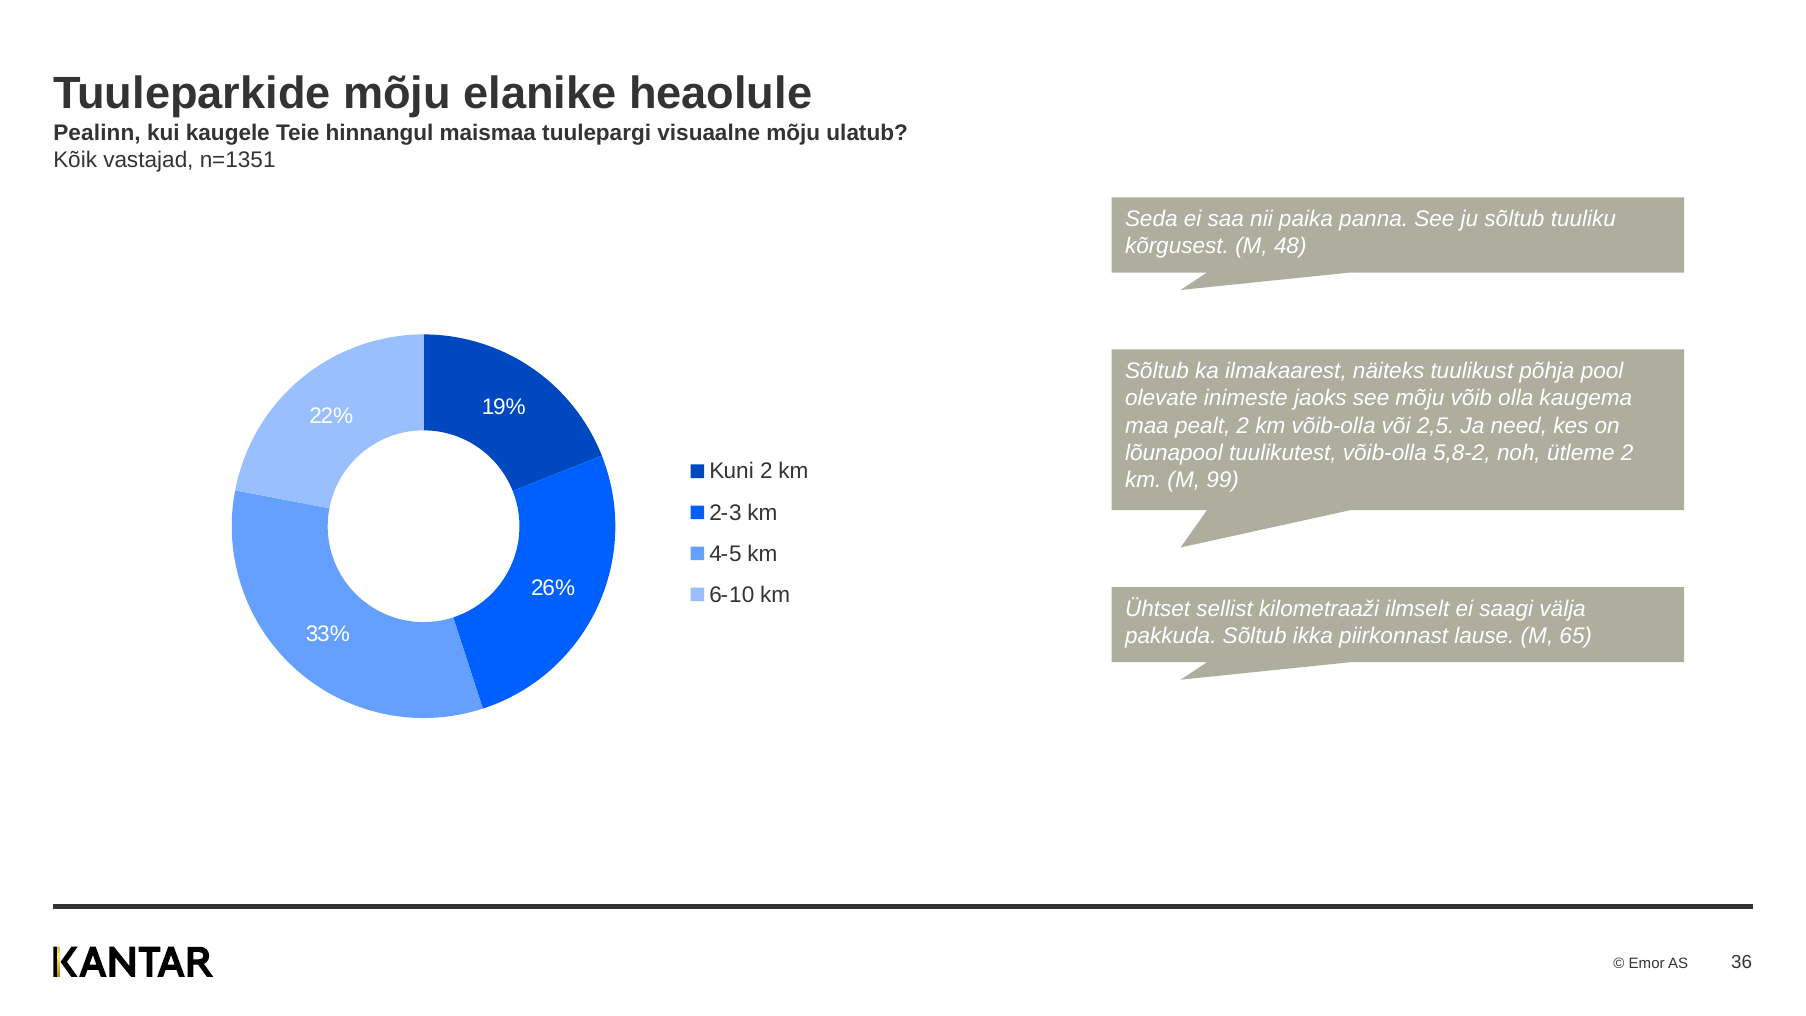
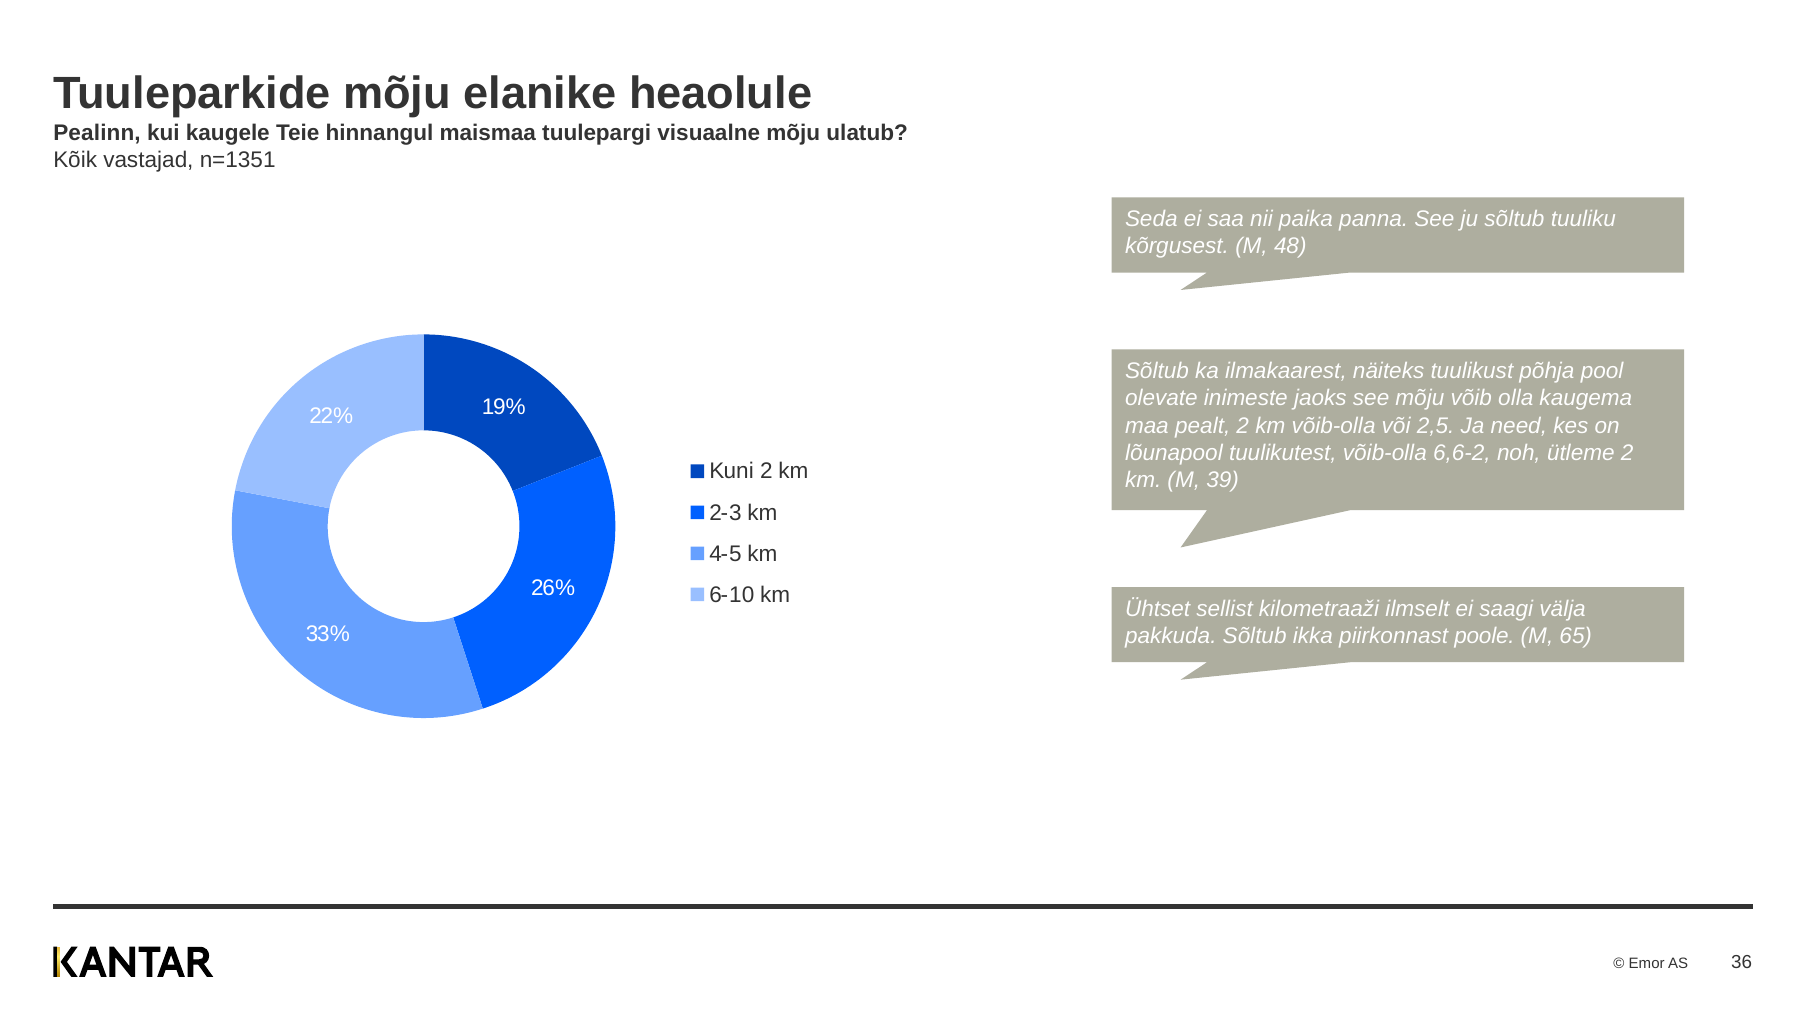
5,8-2: 5,8-2 -> 6,6-2 (1462, 453)
99: 99 -> 39 (1223, 480)
lause: lause -> poole (1484, 636)
